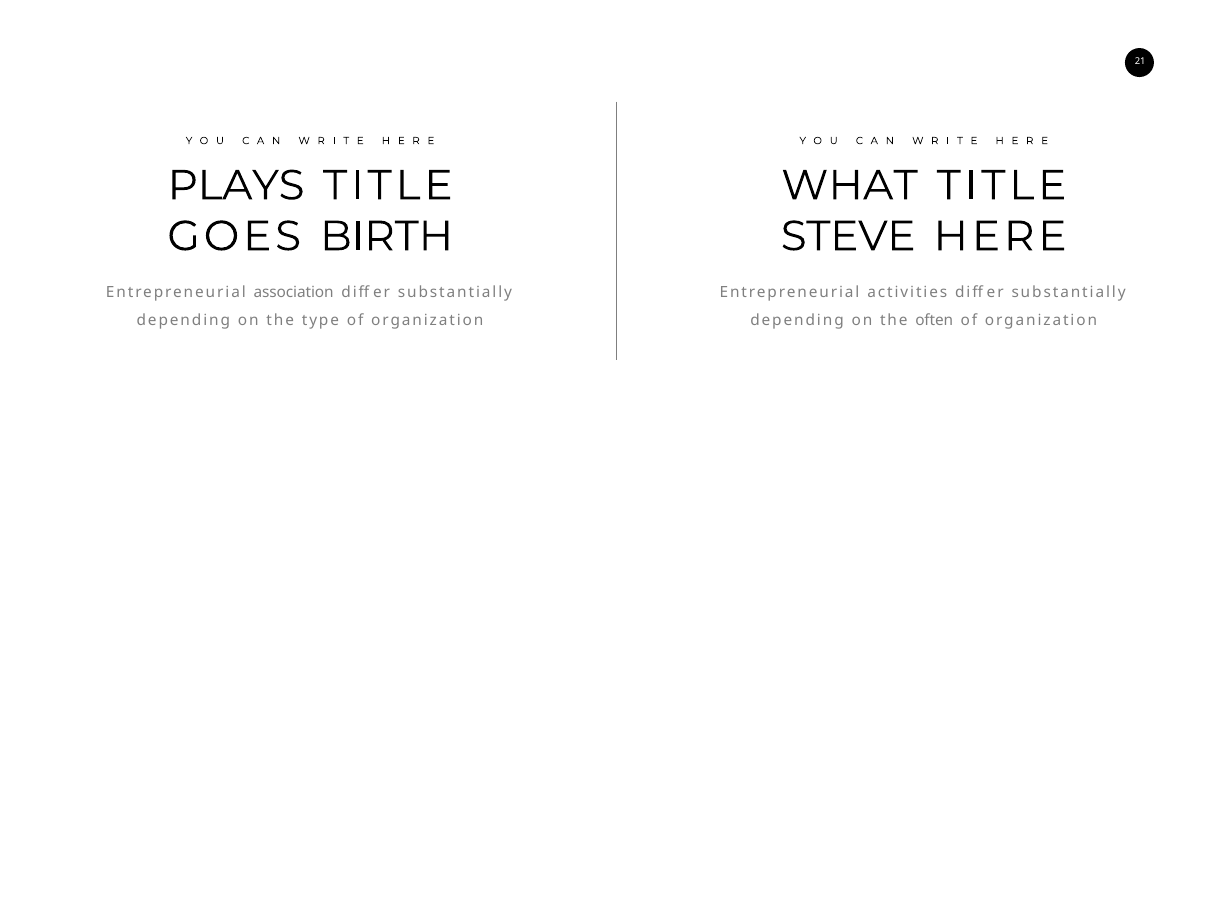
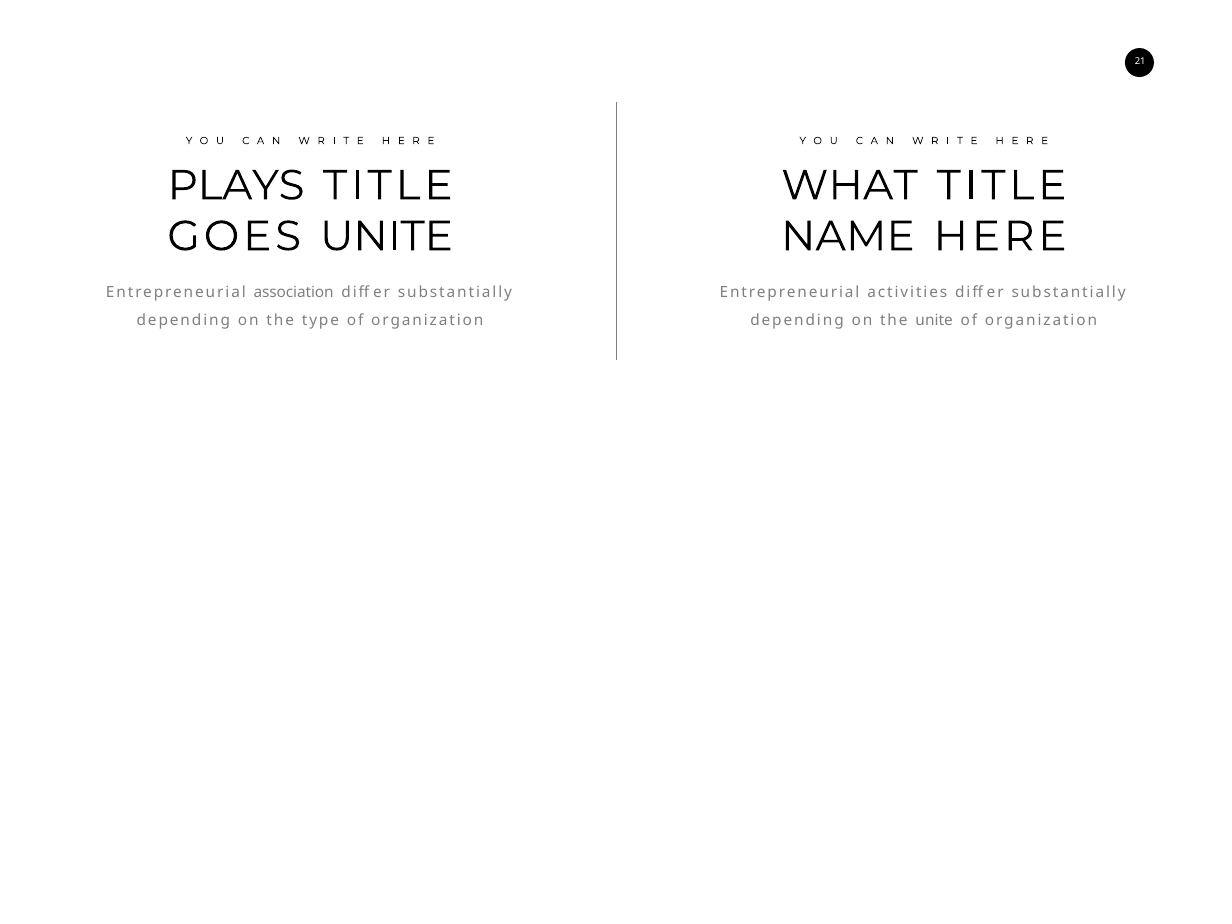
GOES BIRTH: BIRTH -> UNITE (386, 236)
STEVE: STEVE -> NAME (848, 236)
the often: often -> unite (934, 321)
